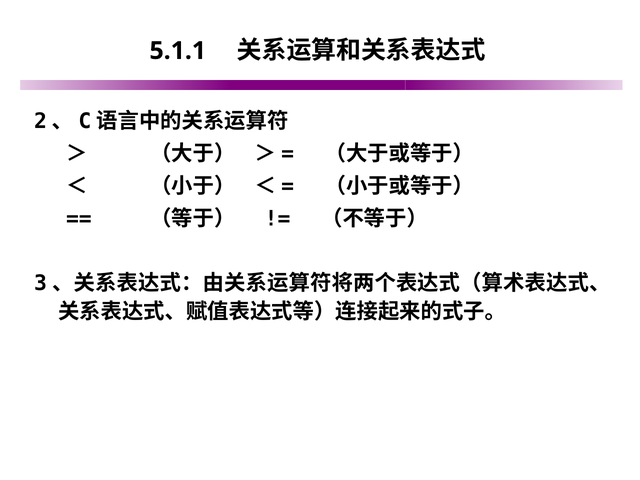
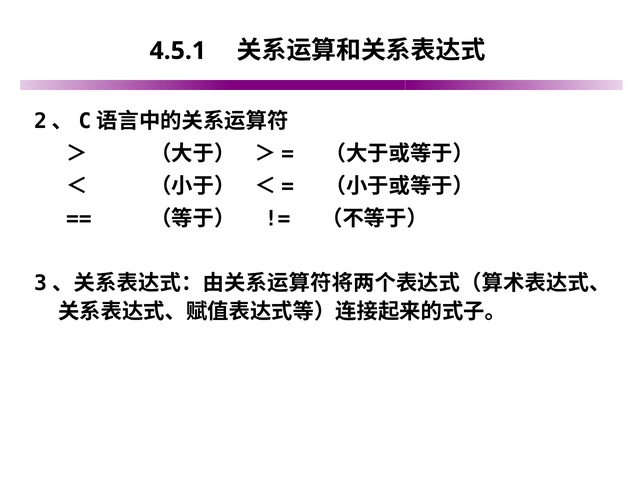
5.1.1: 5.1.1 -> 4.5.1 (178, 51)
